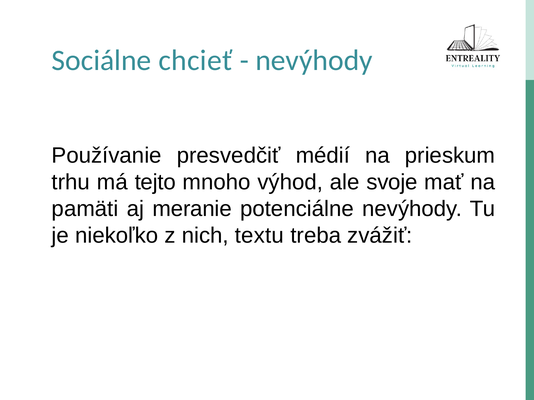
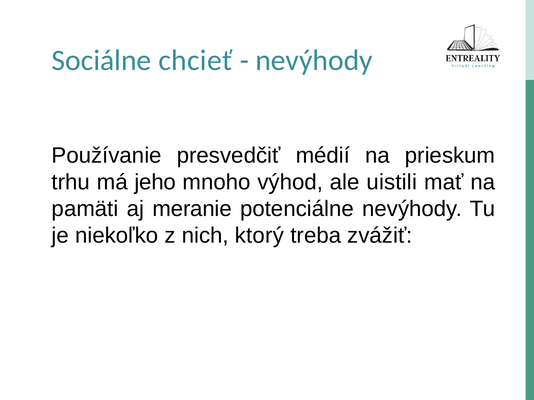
tejto: tejto -> jeho (155, 182)
svoje: svoje -> uistili (392, 182)
textu: textu -> ktorý (259, 236)
